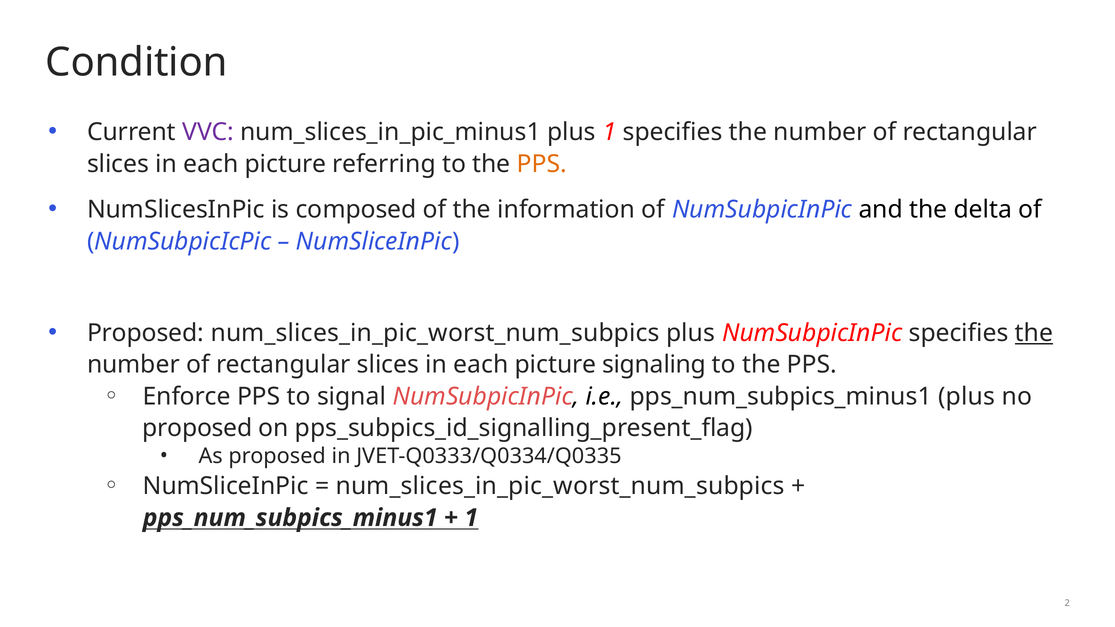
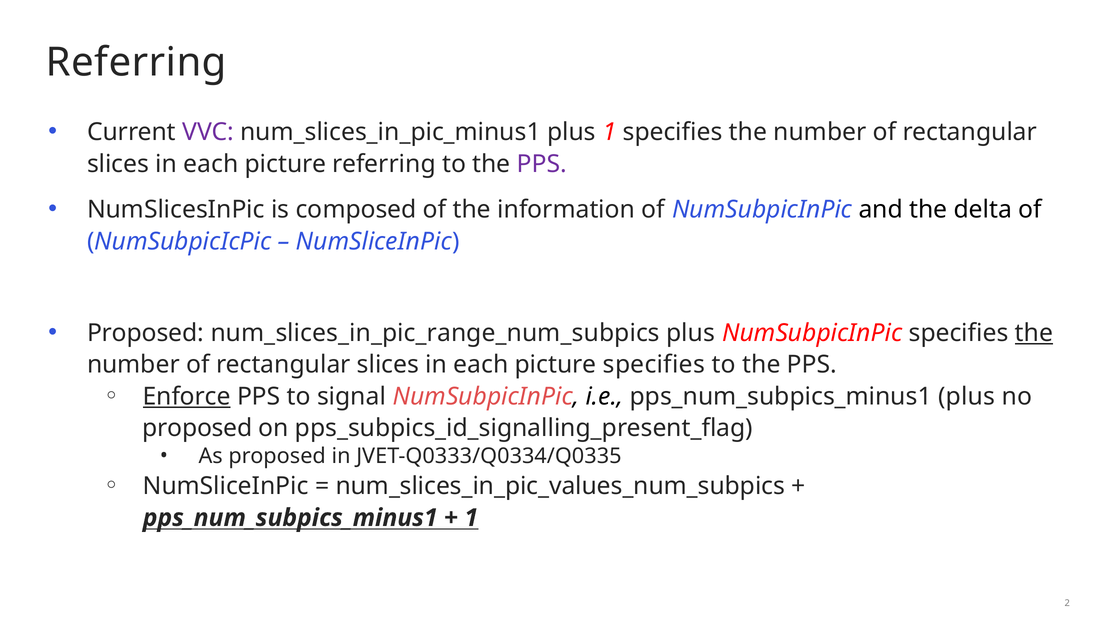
Condition: Condition -> Referring (136, 62)
PPS colour: orange -> purple (542, 164)
Proposed num_slices_in_pic_worst_num_subpics: num_slices_in_pic_worst_num_subpics -> num_slices_in_pic_range_num_subpics (435, 333)
picture signaling: signaling -> specifies (654, 365)
Enforce underline: none -> present (187, 397)
num_slices_in_pic_worst_num_subpics: num_slices_in_pic_worst_num_subpics -> num_slices_in_pic_values_num_subpics (560, 486)
